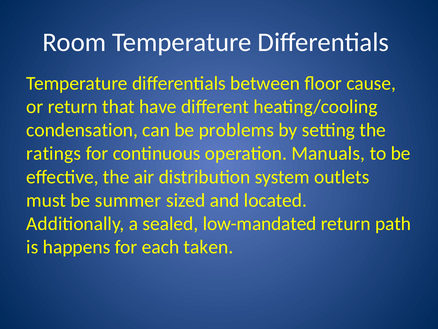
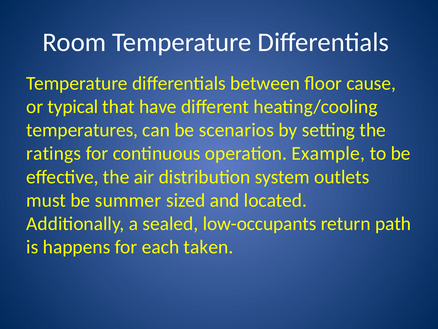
or return: return -> typical (73, 107)
condensation: condensation -> temperatures (82, 130)
problems: problems -> scenarios (236, 130)
Manuals: Manuals -> Example (328, 153)
low-mandated: low-mandated -> low-occupants (260, 223)
